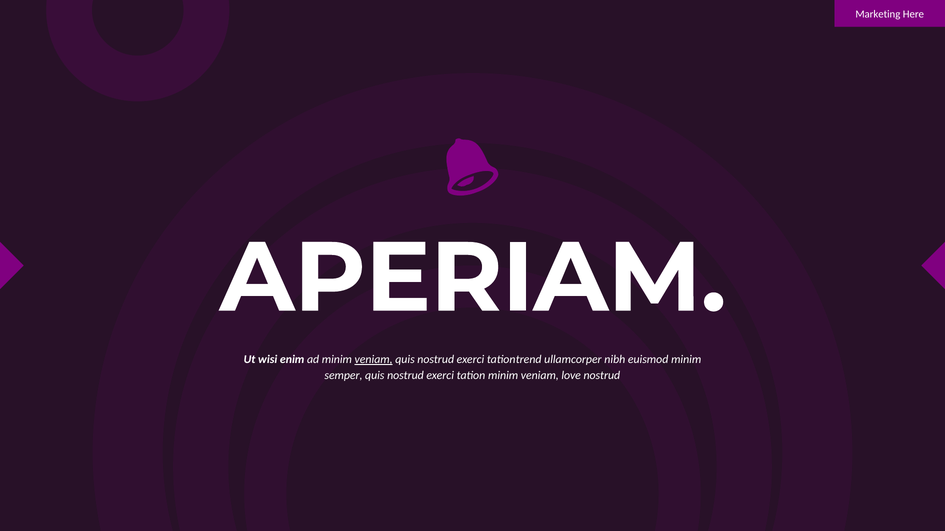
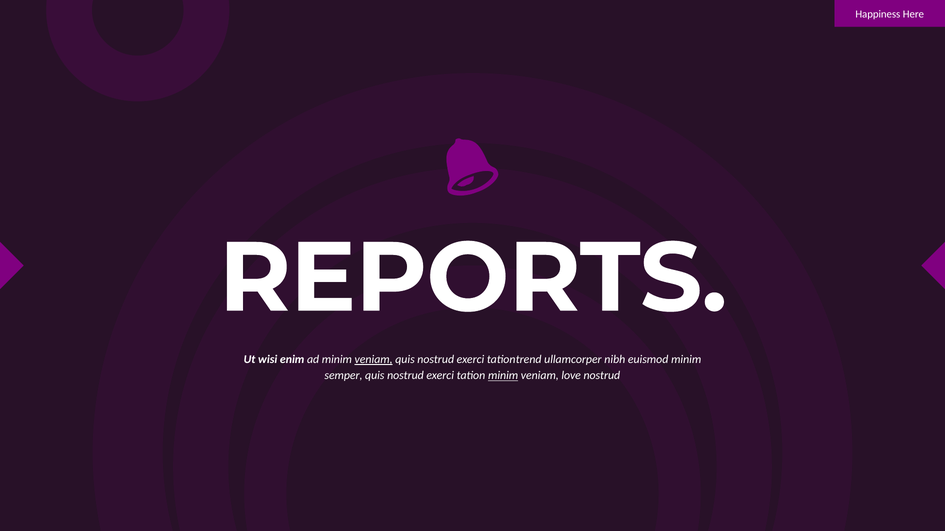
Marketing: Marketing -> Happiness (878, 14)
APERIAM: APERIAM -> REPORTS (473, 279)
minim underline: none -> present (503, 376)
